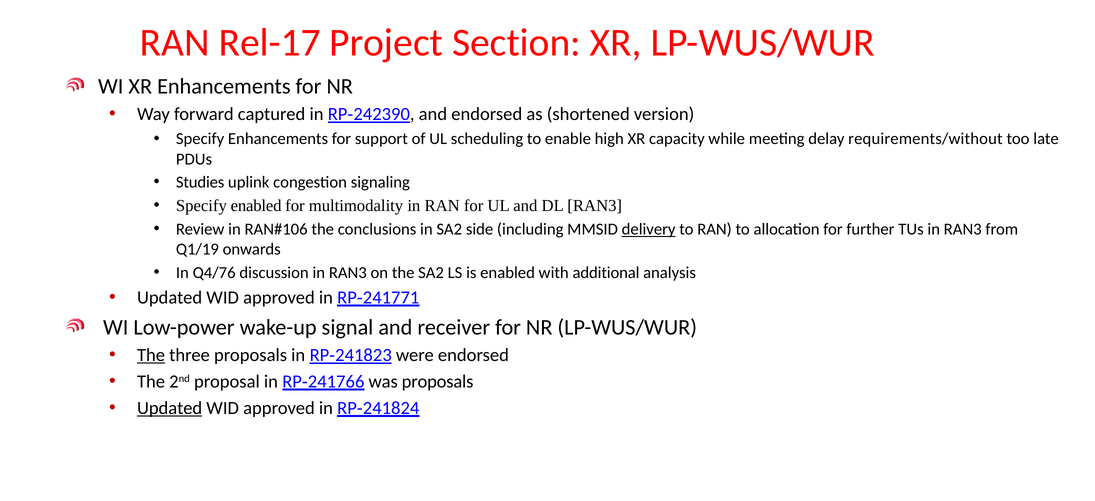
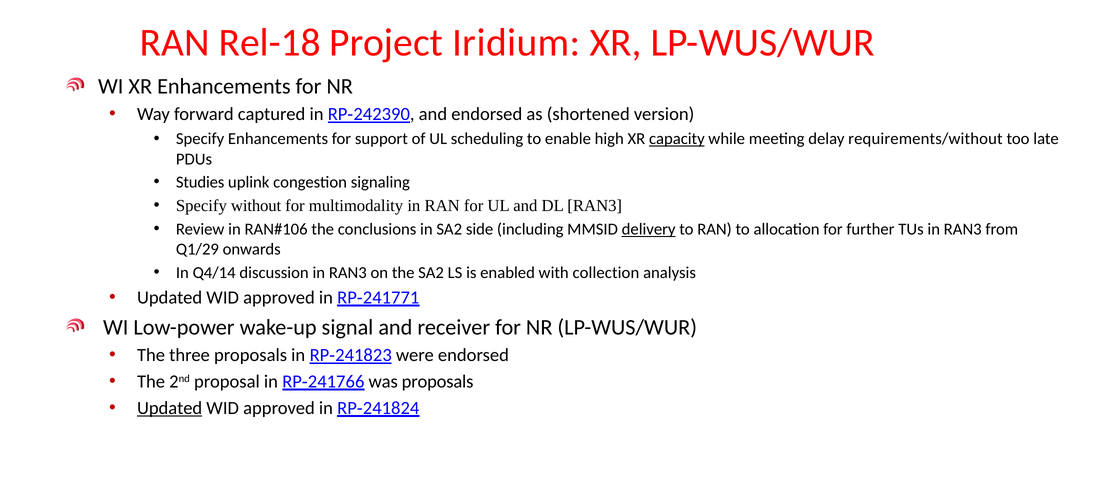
Rel-17: Rel-17 -> Rel-18 (270, 43)
Section: Section -> Iridium (516, 43)
capacity underline: none -> present (677, 139)
Specify enabled: enabled -> without (256, 206)
Q1/19: Q1/19 -> Q1/29 (197, 249)
Q4/76: Q4/76 -> Q4/14 (214, 272)
additional: additional -> collection (606, 272)
The underline: present -> none (151, 355)
